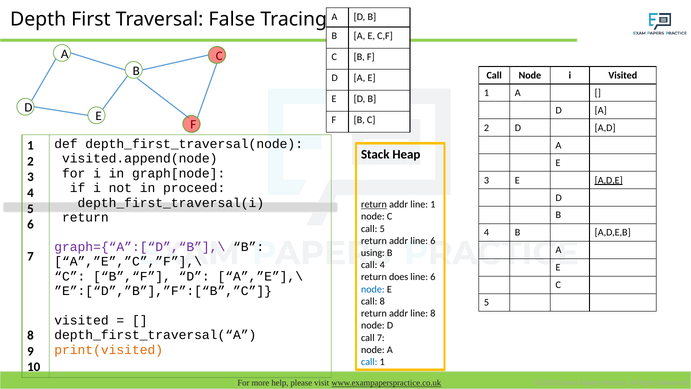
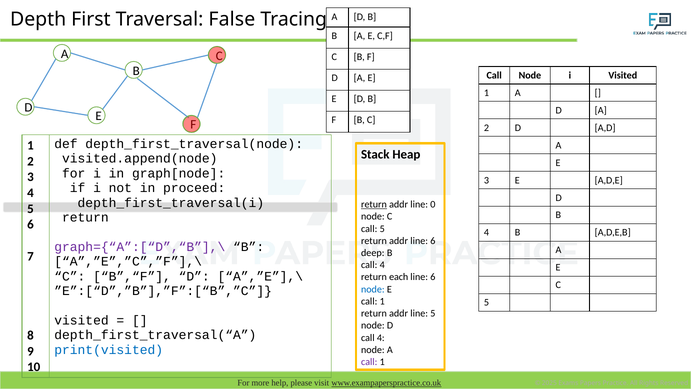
A,D,E underline: present -> none (609, 180)
line 1: 1 -> 0 (433, 204)
using: using -> deep (373, 253)
does: does -> each (399, 277)
8: 8 -> 1 (382, 301)
line 8: 8 -> 5 (433, 313)
7: 7 -> 4 (381, 337)
print(visited colour: orange -> blue (109, 350)
call colour: blue -> purple (369, 362)
